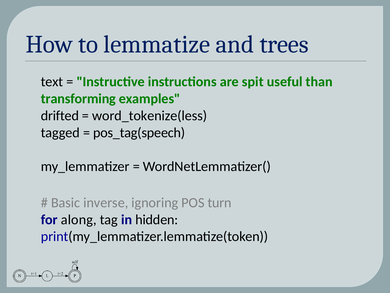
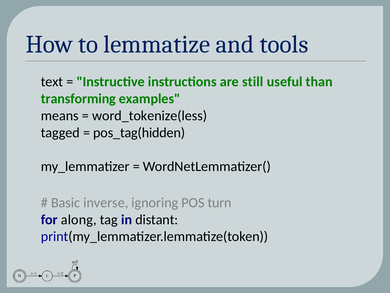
trees: trees -> tools (284, 44)
spit: spit -> still (253, 82)
drifted: drifted -> means (60, 115)
pos_tag(speech: pos_tag(speech -> pos_tag(hidden (139, 132)
hidden: hidden -> distant (157, 219)
